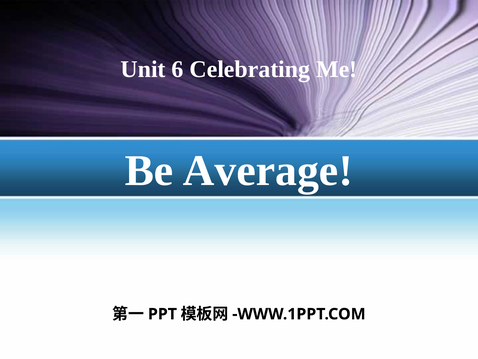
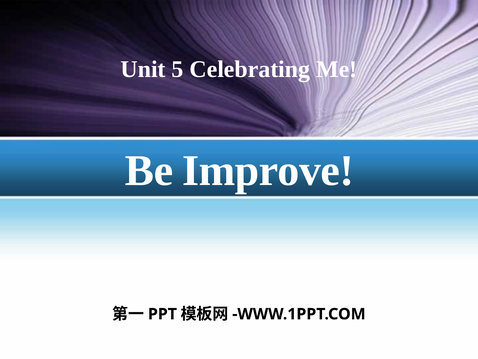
6: 6 -> 5 (178, 69)
Average: Average -> Improve (268, 171)
